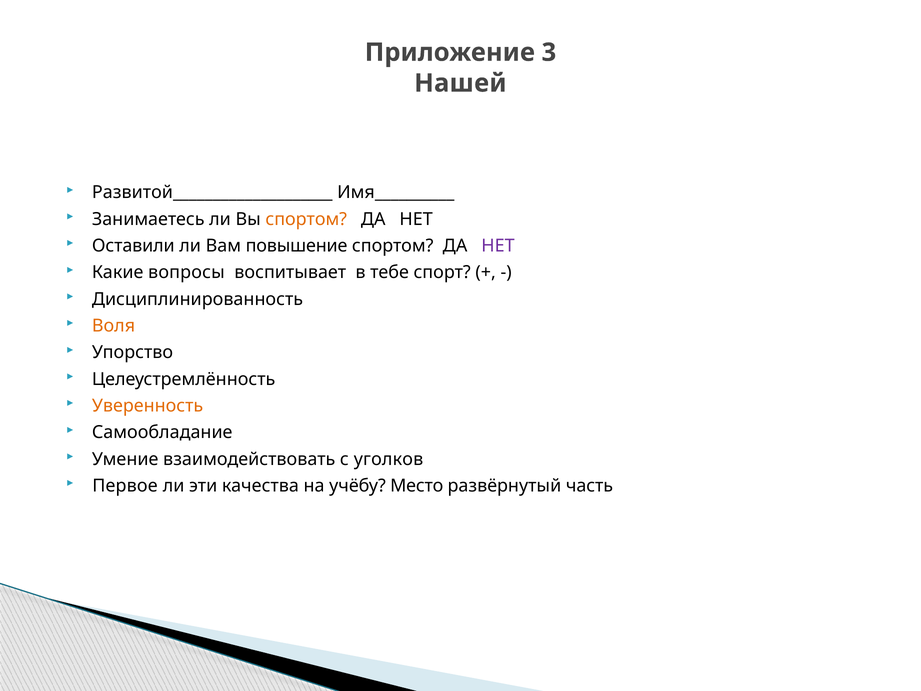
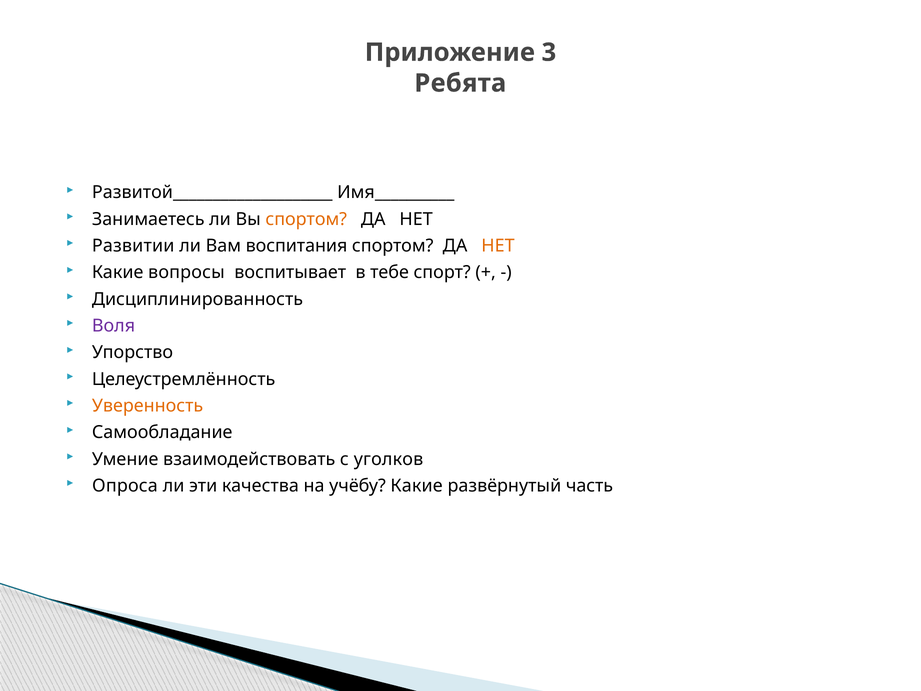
Нашей: Нашей -> Ребята (460, 83)
Оставили: Оставили -> Развитии (133, 246)
повышение: повышение -> воспитания (297, 246)
НЕТ colour: purple -> orange (498, 246)
Воля colour: orange -> purple (114, 326)
Первое: Первое -> Опроса (125, 486)
учёбу Место: Место -> Какие (417, 486)
